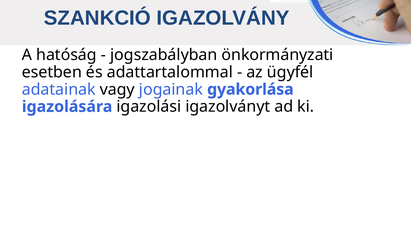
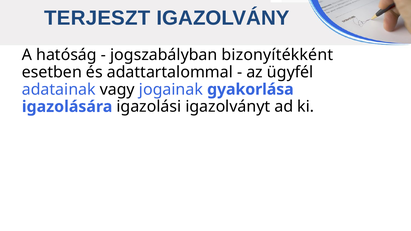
SZANKCIÓ: SZANKCIÓ -> TERJESZT (97, 18)
önkormányzati: önkormányzati -> bizonyítékként (277, 55)
